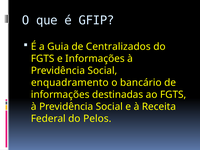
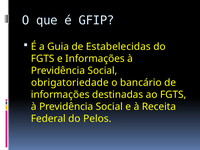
Centralizados: Centralizados -> Estabelecidas (118, 47)
enquadramento: enquadramento -> obrigatoriedade (70, 83)
